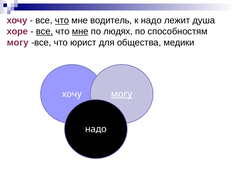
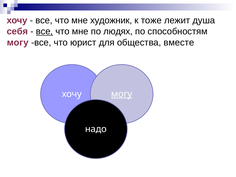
что underline: present -> none (62, 20)
водитель: водитель -> художник (111, 20)
к надо: надо -> тоже (151, 20)
хоре: хоре -> себя (17, 31)
мне underline: present -> none (80, 31)
медики: медики -> вместе (179, 42)
